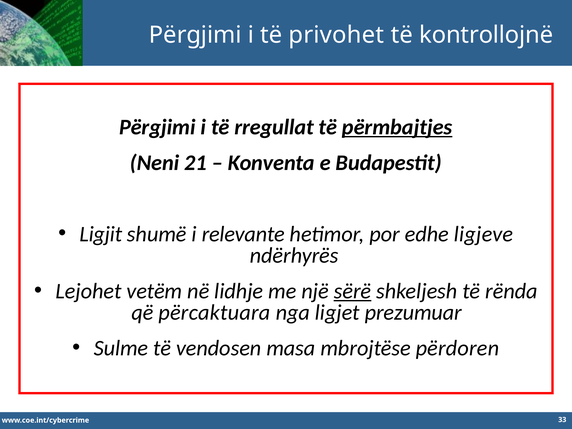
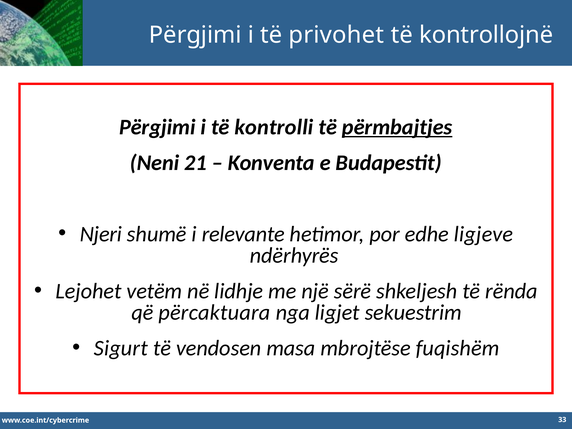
rregullat: rregullat -> kontrolli (274, 127)
Ligjit: Ligjit -> Njeri (101, 234)
sërë underline: present -> none (353, 291)
prezumuar: prezumuar -> sekuestrim (413, 312)
Sulme: Sulme -> Sigurt (121, 348)
përdoren: përdoren -> fuqishëm (458, 348)
